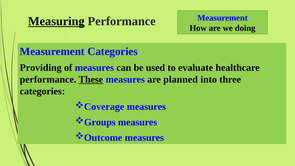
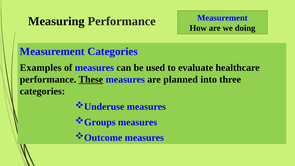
Measuring underline: present -> none (56, 21)
Providing: Providing -> Examples (41, 68)
Coverage: Coverage -> Underuse (104, 107)
